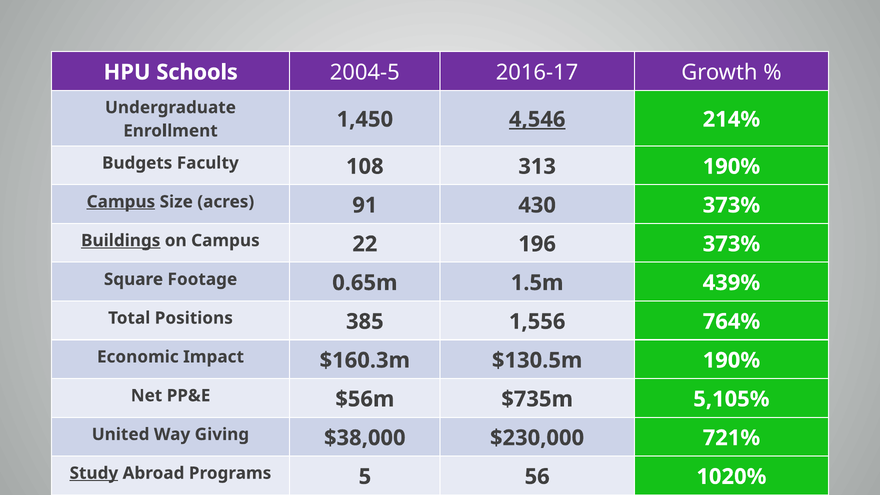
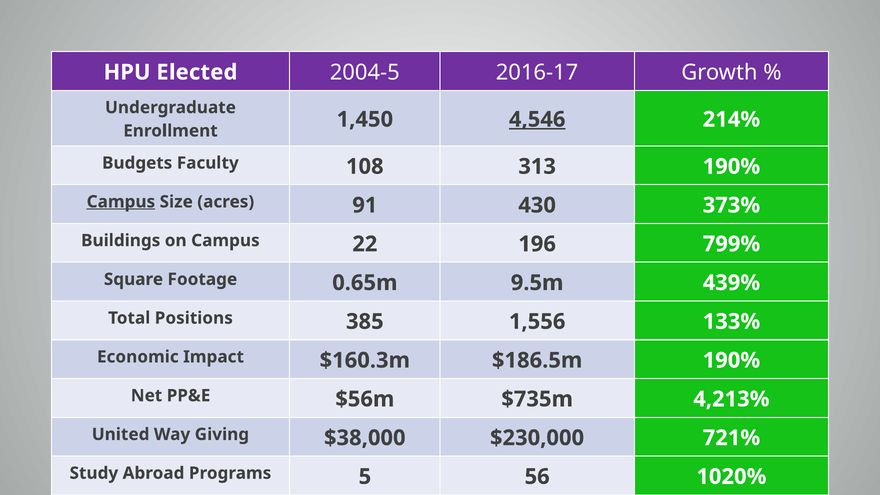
Schools: Schools -> Elected (197, 72)
Buildings underline: present -> none (121, 241)
196 373%: 373% -> 799% (731, 244)
1.5m: 1.5m -> 9.5m (537, 283)
764%: 764% -> 133% (731, 322)
$130.5m: $130.5m -> $186.5m (537, 360)
5,105%: 5,105% -> 4,213% (731, 399)
Study underline: present -> none (94, 473)
